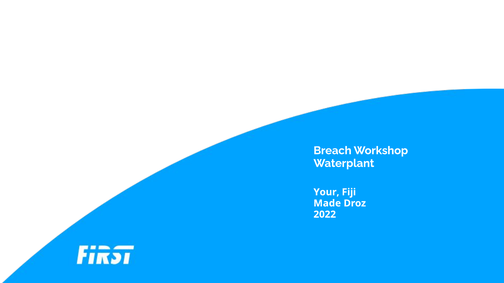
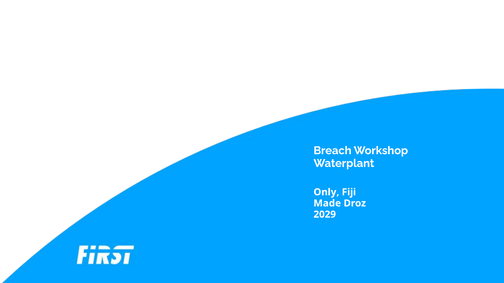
Your: Your -> Only (326, 192)
2022: 2022 -> 2029 (325, 215)
